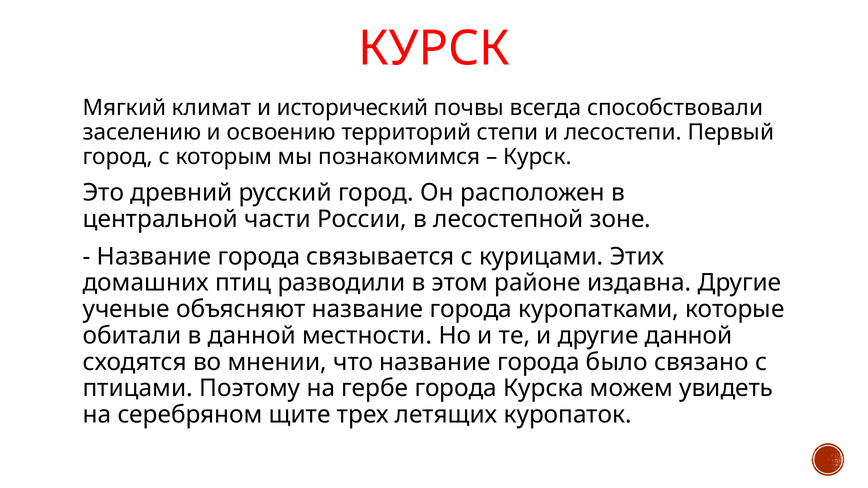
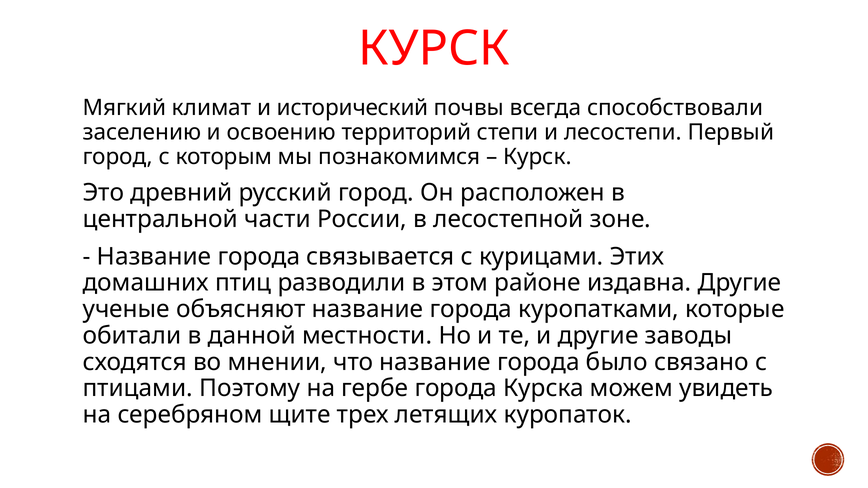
другие данной: данной -> заводы (689, 336)
